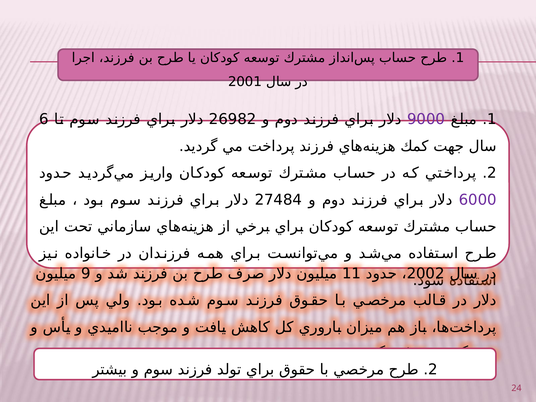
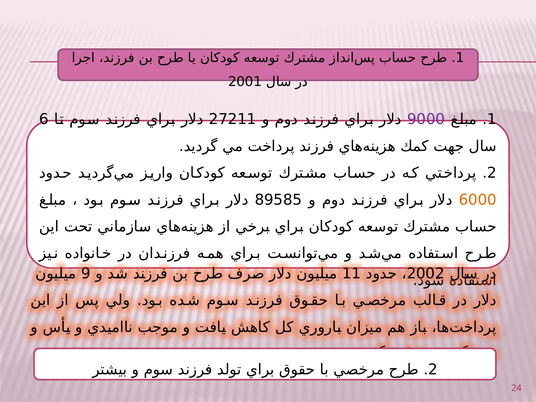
26982: 26982 -> 27211 (233, 119)
27484: 27484 -> 89585 (278, 200)
6000 colour: purple -> orange (478, 200)
